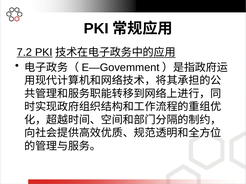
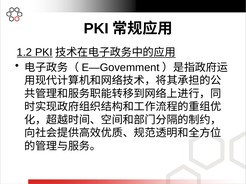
7.2: 7.2 -> 1.2 (24, 52)
